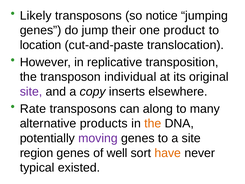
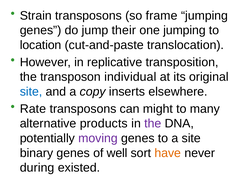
Likely: Likely -> Strain (36, 16)
notice: notice -> frame (162, 16)
one product: product -> jumping (184, 30)
site colour: purple -> blue (31, 92)
along: along -> might (158, 109)
the colour: orange -> purple (153, 123)
region: region -> binary (36, 153)
typical: typical -> during (37, 167)
